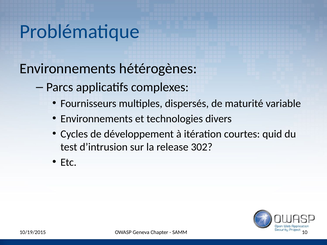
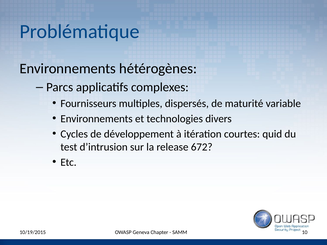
302: 302 -> 672 (202, 147)
